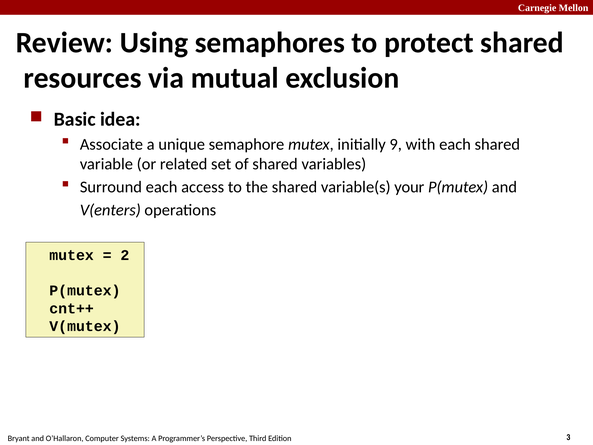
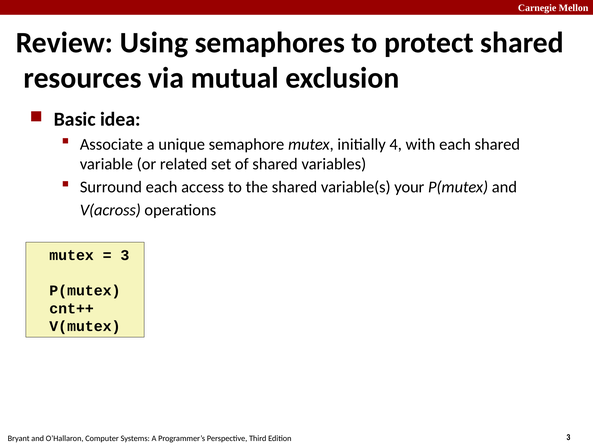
9: 9 -> 4 (396, 144)
V(enters: V(enters -> V(across (110, 210)
2: 2 -> 3 (125, 255)
